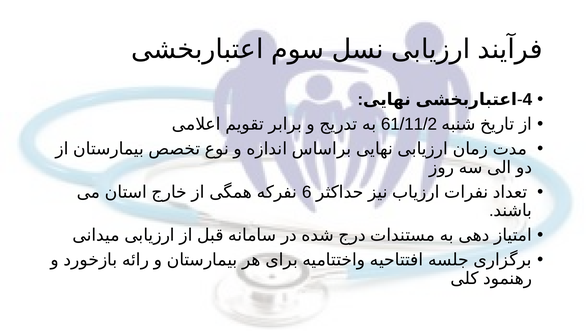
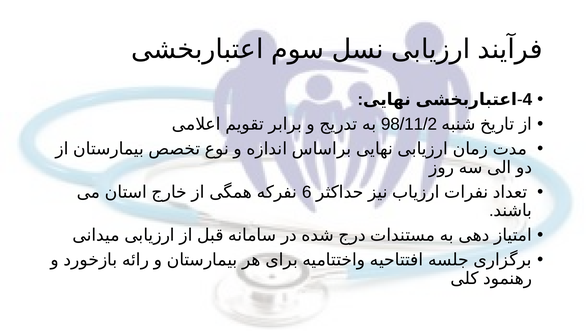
61/11/2: 61/11/2 -> 98/11/2 (409, 124)
